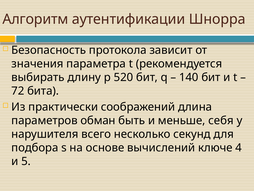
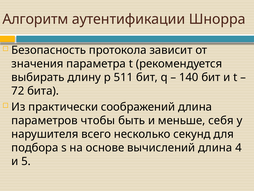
520: 520 -> 511 (123, 77)
обман: обман -> чтобы (98, 120)
вычислений ключе: ключе -> длина (215, 147)
